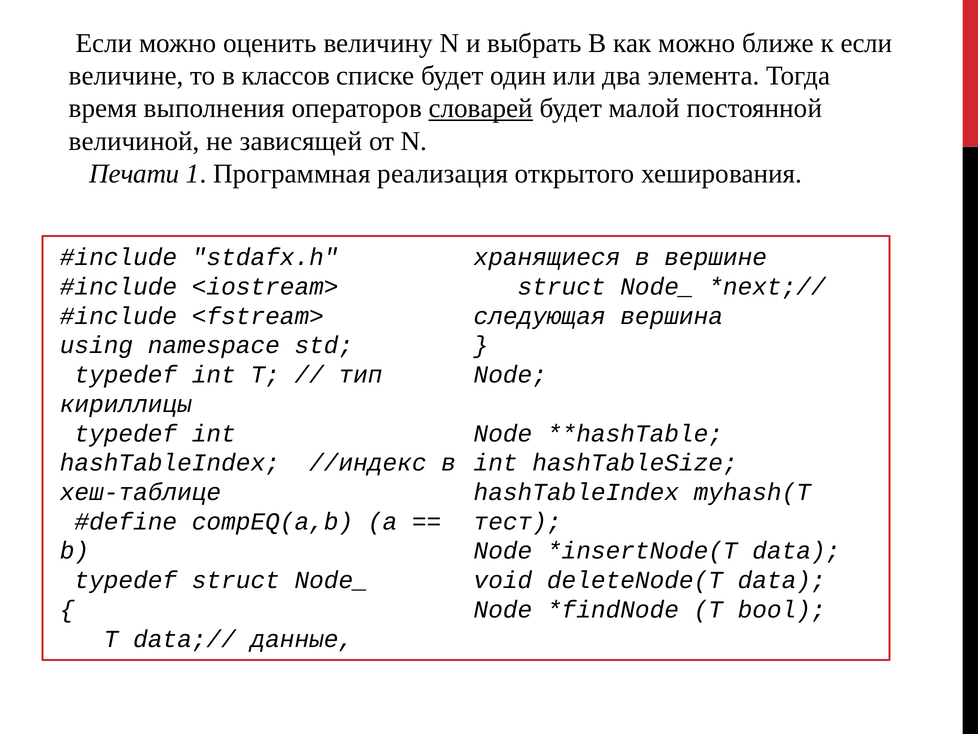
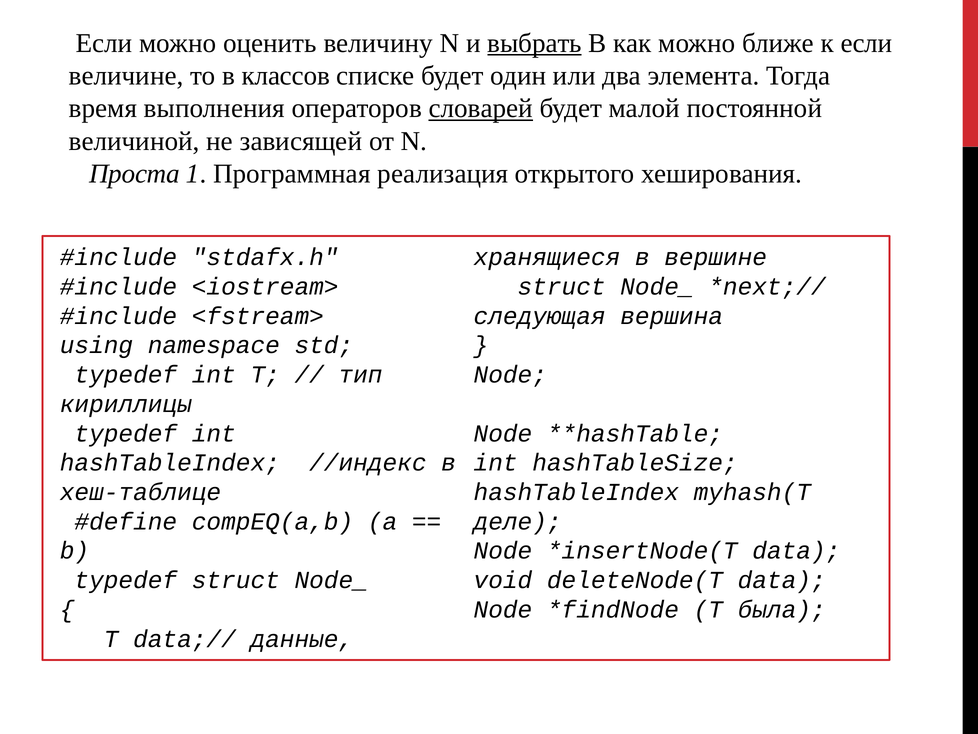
выбрать underline: none -> present (535, 43)
Печати: Печати -> Проста (134, 174)
тест: тест -> деле (518, 521)
bool: bool -> была (782, 609)
